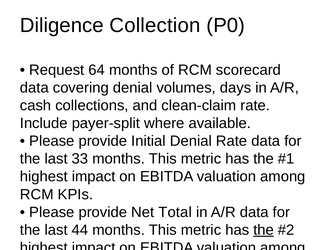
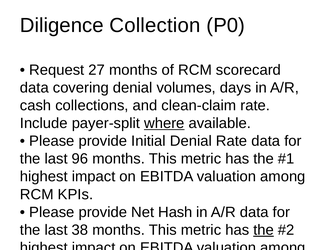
64: 64 -> 27 (97, 70)
where underline: none -> present (164, 123)
33: 33 -> 96 (80, 159)
Total: Total -> Hash (175, 212)
44: 44 -> 38 (80, 230)
